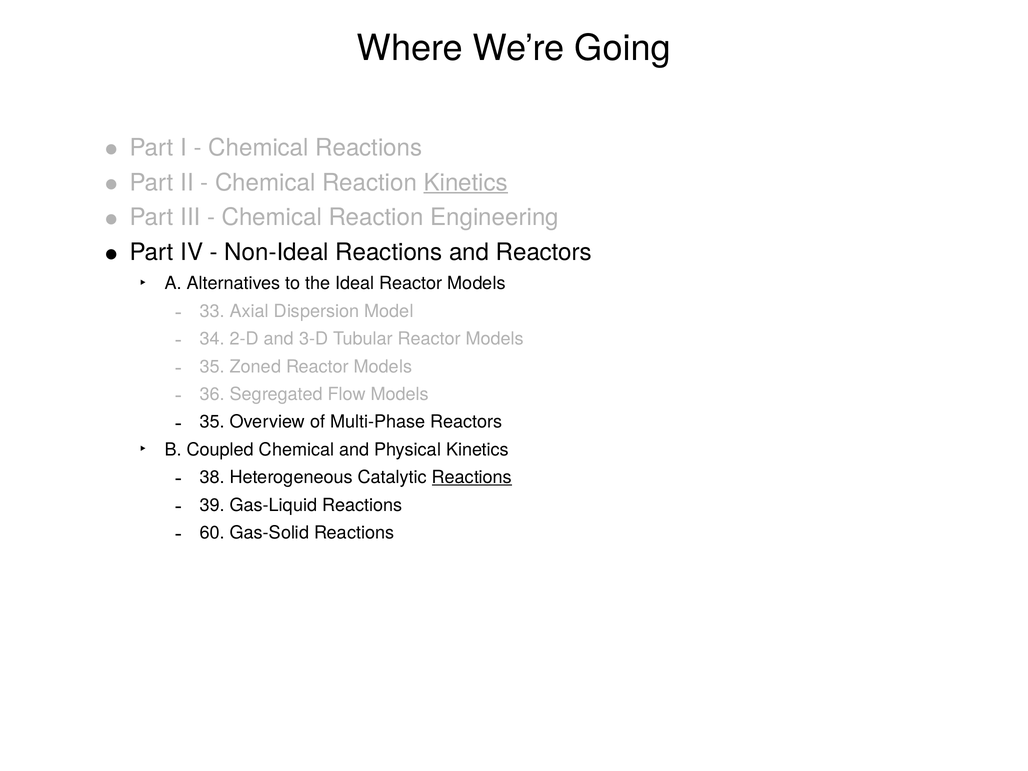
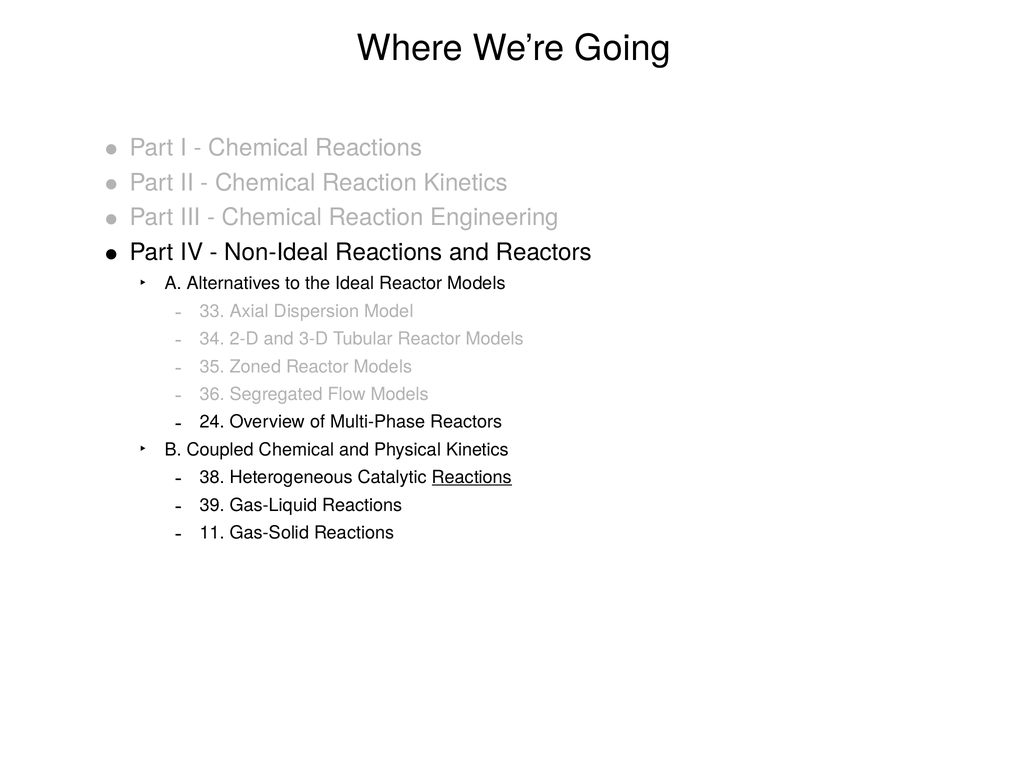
Kinetics underline: present -> none (466, 183)
35: 35 -> 24 (212, 422)
60: 60 -> 11 (212, 533)
